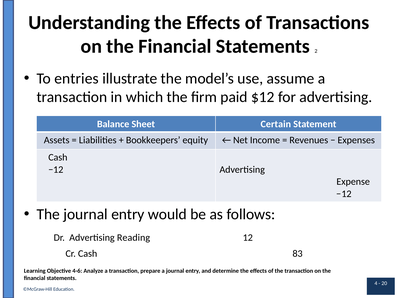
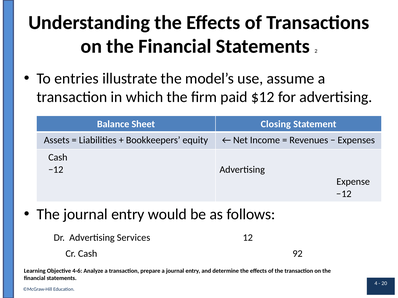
Certain: Certain -> Closing (276, 124)
Reading: Reading -> Services (134, 238)
83: 83 -> 92 (298, 254)
